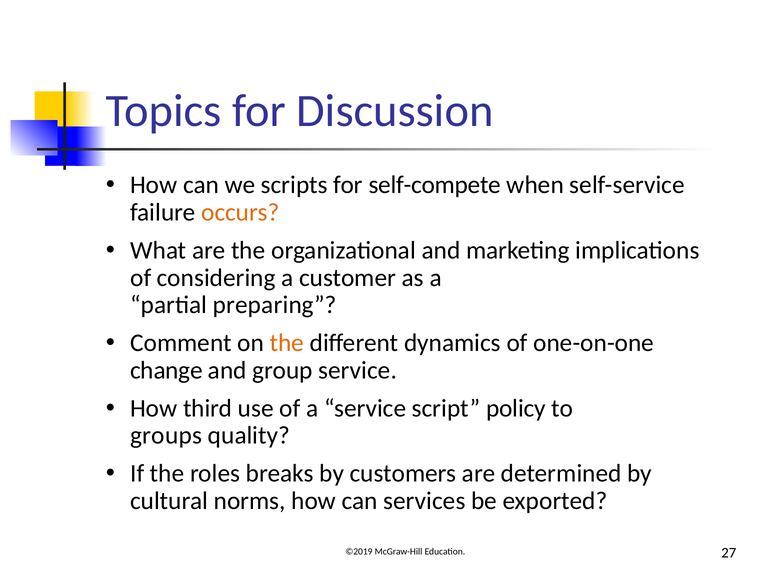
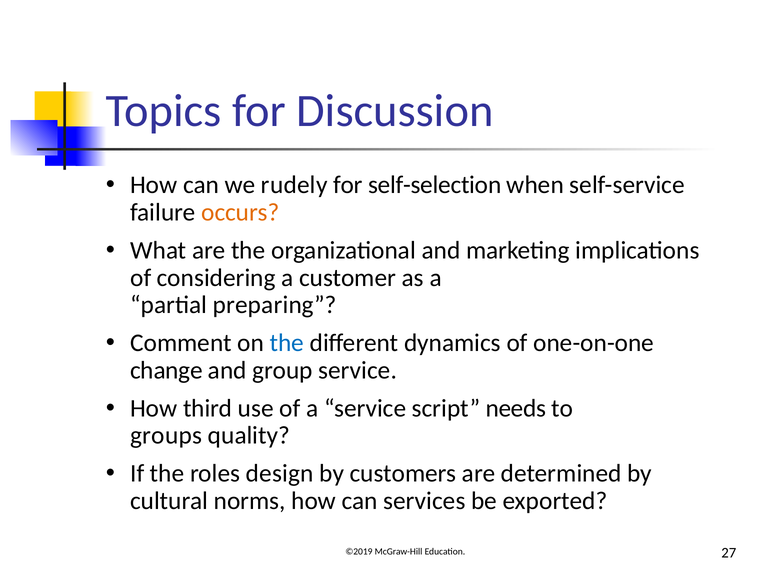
scripts: scripts -> rudely (294, 185)
self-compete: self-compete -> self-selection (435, 185)
the colour: orange -> blue (287, 343)
policy: policy -> needs (516, 408)
breaks: breaks -> design (280, 473)
